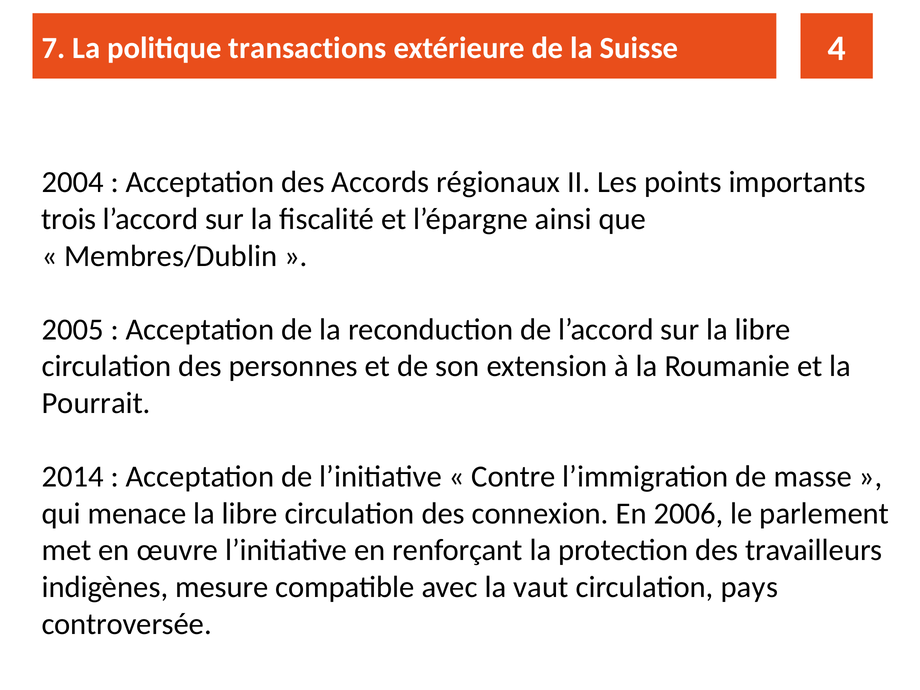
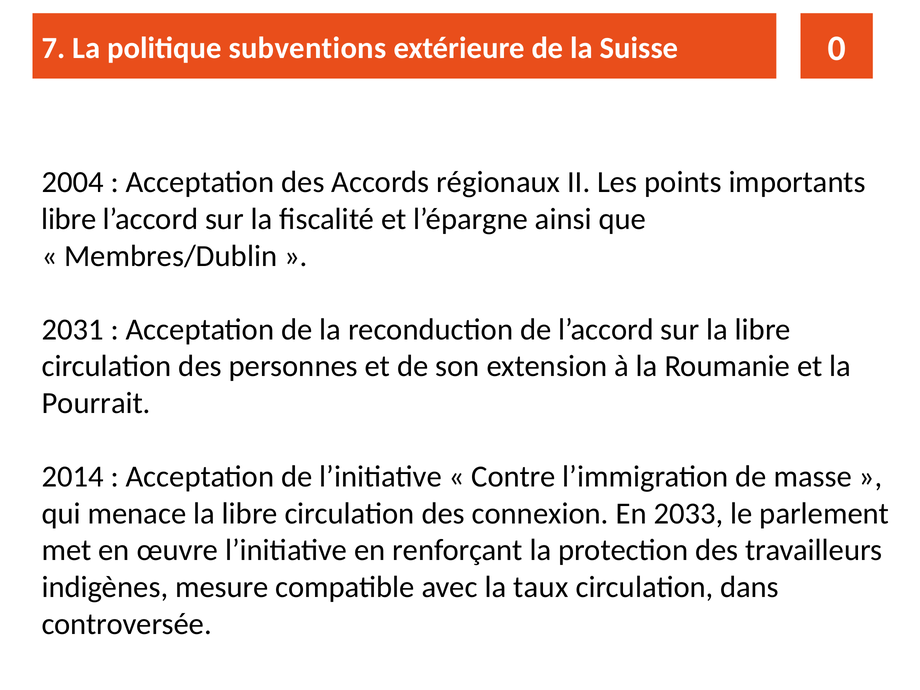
transactions: transactions -> subventions (307, 48)
4: 4 -> 0 (837, 48)
trois: trois -> libre (69, 219)
2005: 2005 -> 2031 (73, 329)
2006: 2006 -> 2033 (688, 513)
vaut: vaut -> taux (541, 587)
pays: pays -> dans (750, 587)
